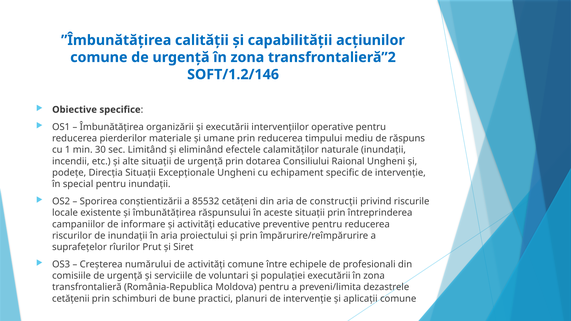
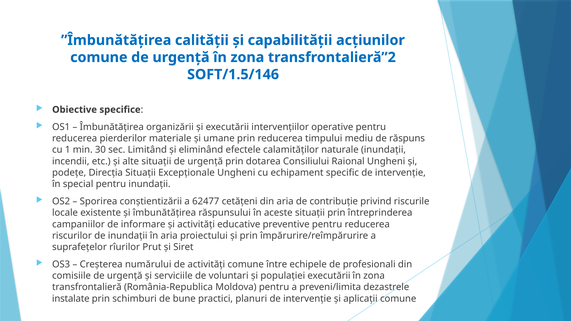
SOFT/1.2/146: SOFT/1.2/146 -> SOFT/1.5/146 (233, 75)
85532: 85532 -> 62477 (206, 202)
construcții: construcții -> contribuție (334, 202)
cetățenii: cetățenii -> instalate (71, 299)
